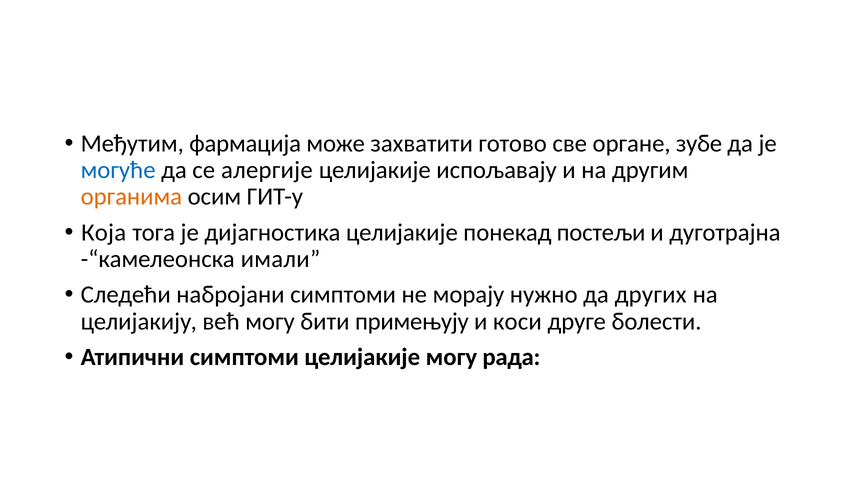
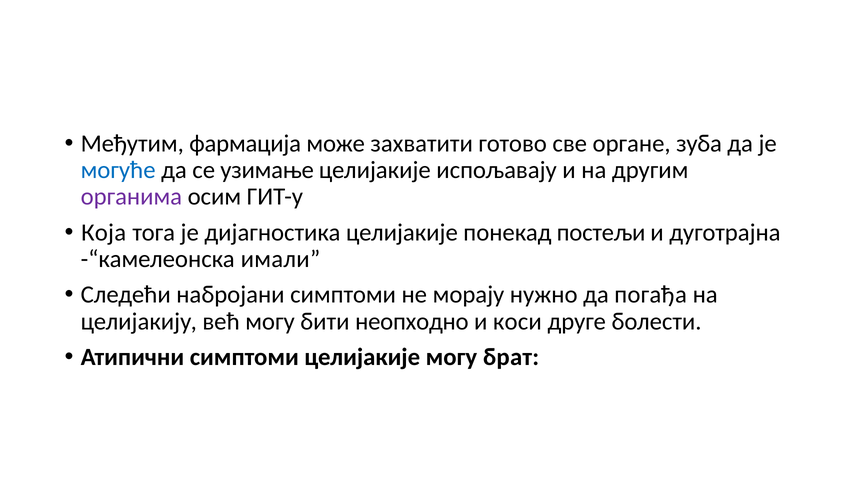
зубе: зубе -> зуба (699, 144)
алергије: алергије -> узимање (267, 170)
органима colour: orange -> purple (131, 197)
других: других -> погађа (651, 295)
примењују: примењују -> неопходно (412, 322)
рада: рада -> брат (511, 357)
